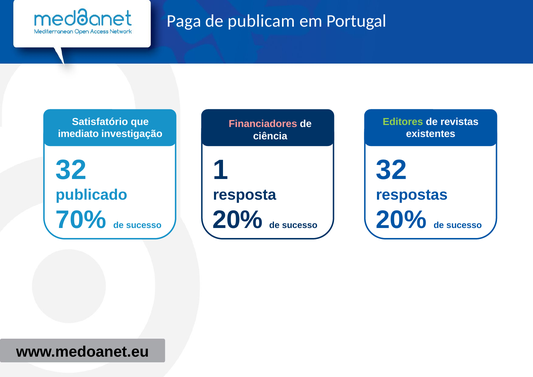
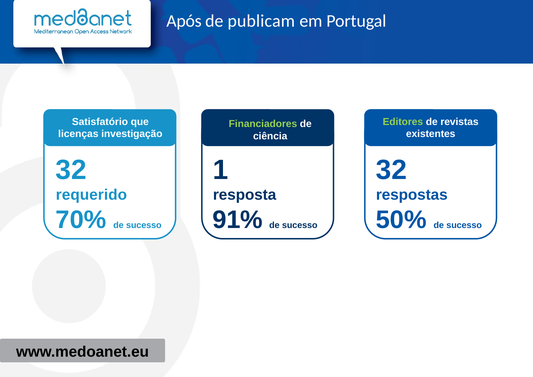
Paga: Paga -> Após (184, 21)
Financiadores colour: pink -> light green (263, 124)
imediato: imediato -> licenças (78, 134)
publicado: publicado -> requerido (91, 195)
20%: 20% -> 91% (238, 220)
20%: 20% -> 50% (401, 220)
